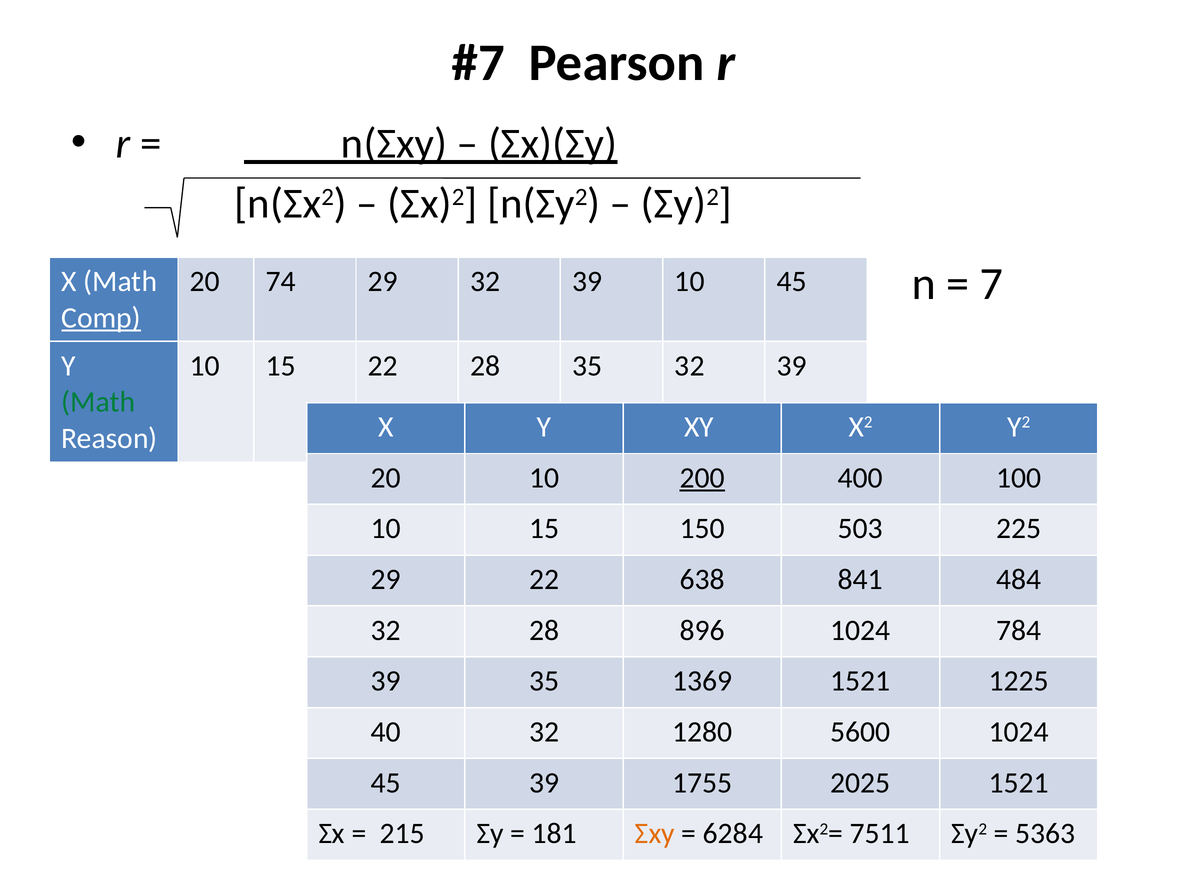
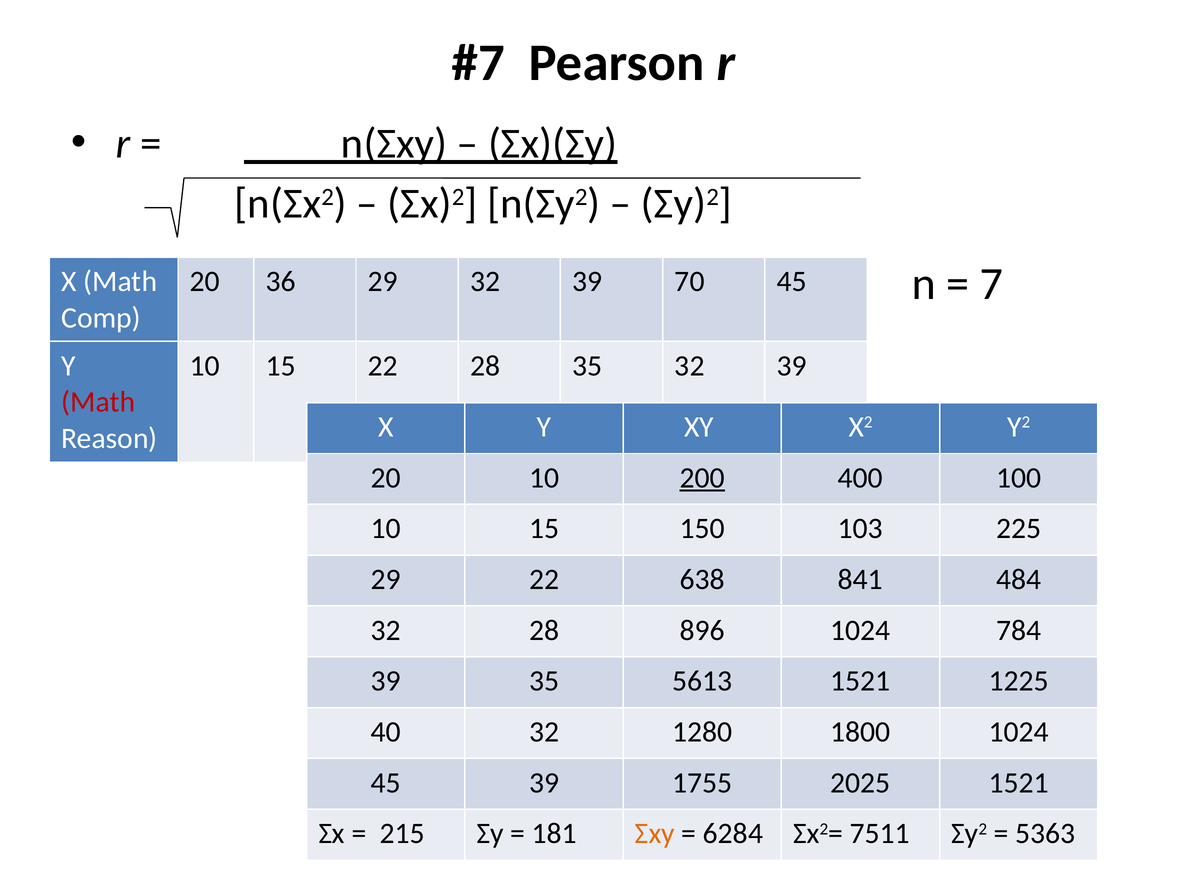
74: 74 -> 36 (281, 282)
39 10: 10 -> 70 (690, 282)
Comp underline: present -> none (101, 318)
Math colour: green -> red (98, 402)
503: 503 -> 103 (860, 529)
1369: 1369 -> 5613 (702, 681)
5600: 5600 -> 1800 (860, 732)
